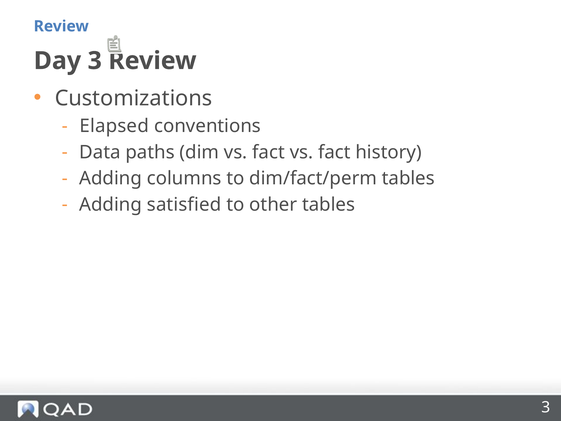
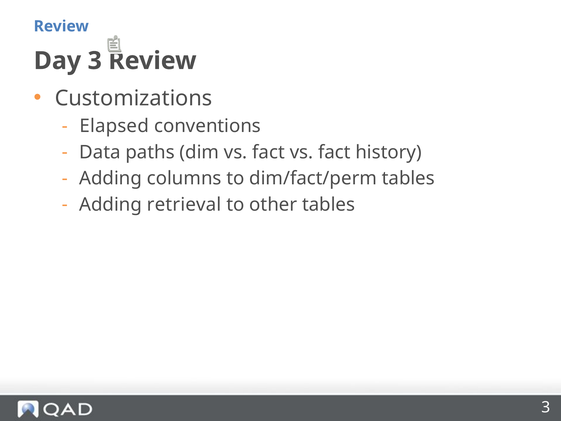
satisfied: satisfied -> retrieval (184, 205)
